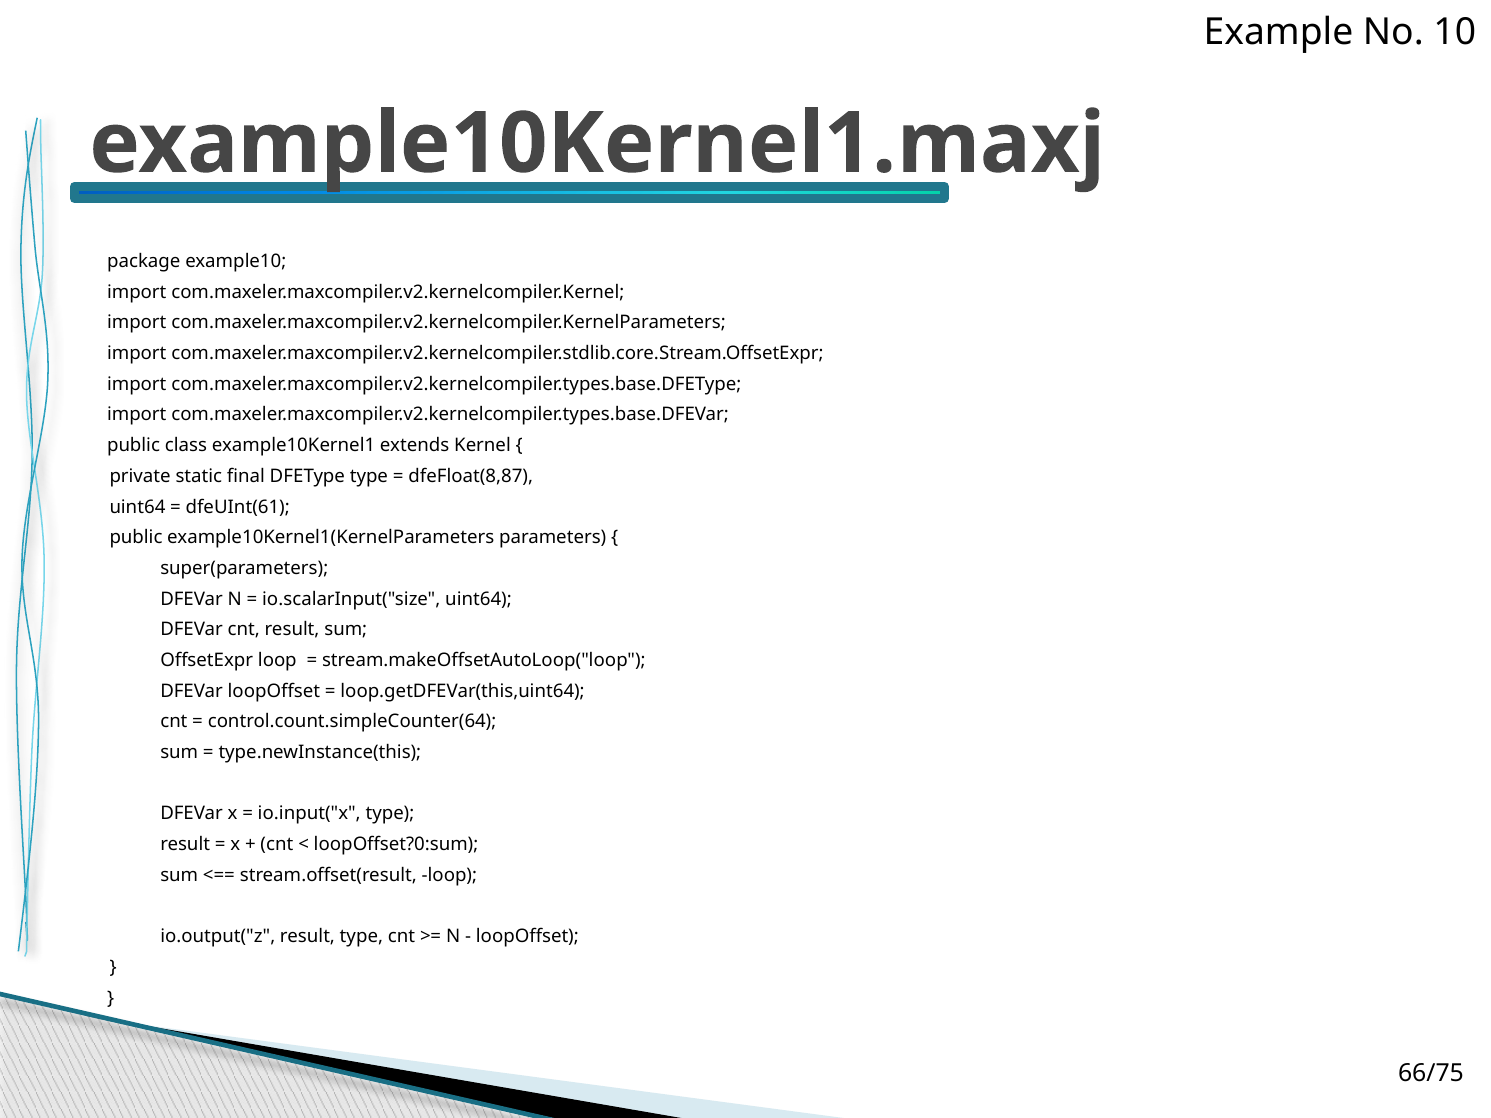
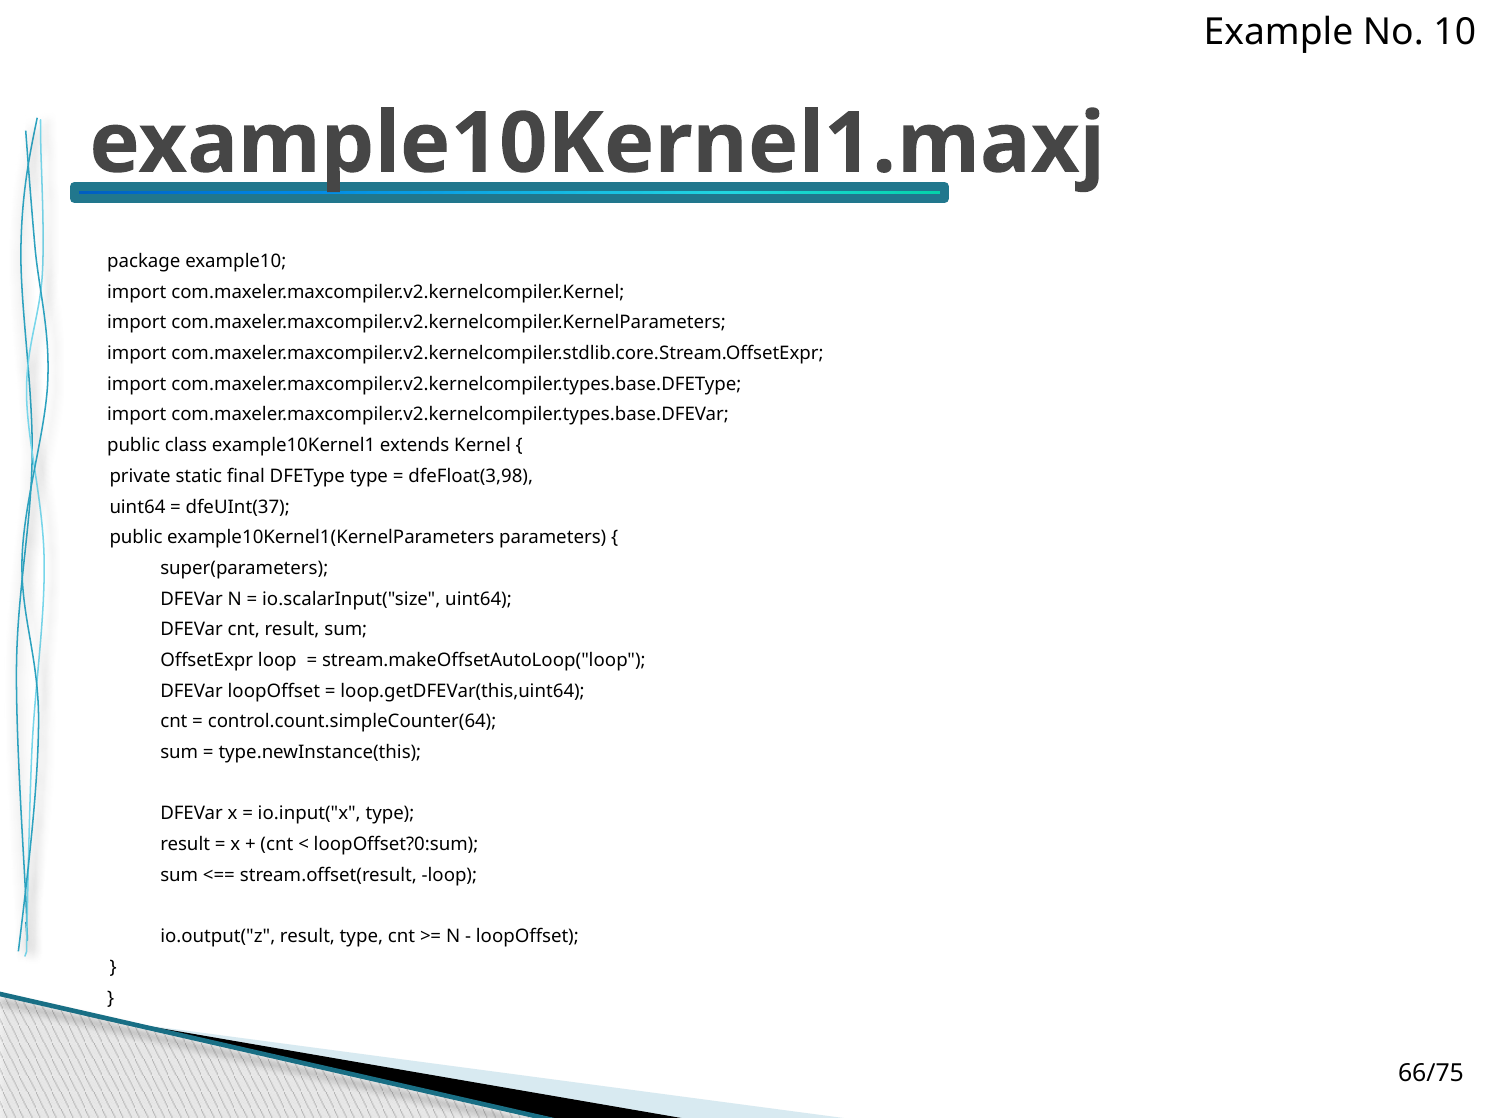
dfeFloat(8,87: dfeFloat(8,87 -> dfeFloat(3,98 (471, 476)
dfeUInt(61: dfeUInt(61 -> dfeUInt(37 (238, 507)
